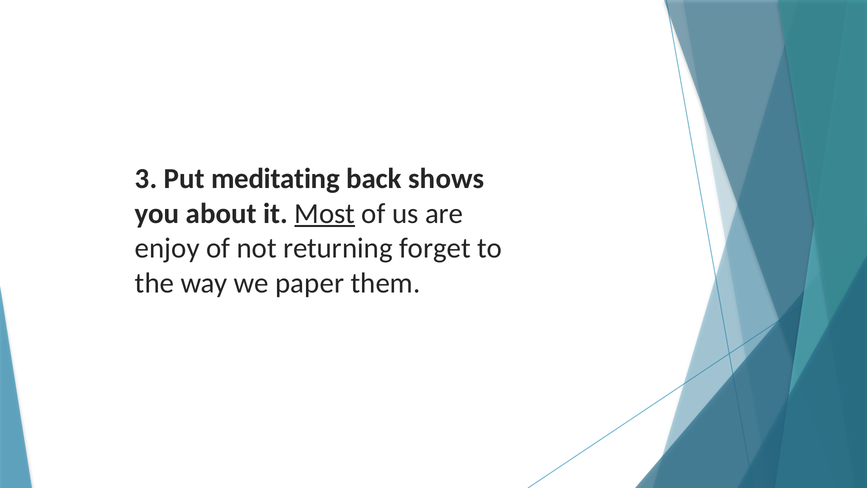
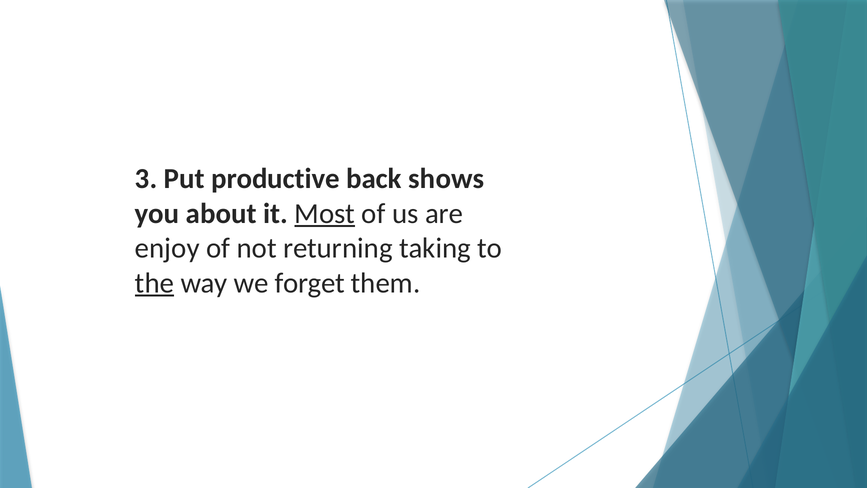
meditating: meditating -> productive (275, 179)
forget: forget -> taking (435, 248)
the underline: none -> present (155, 283)
paper: paper -> forget (310, 283)
